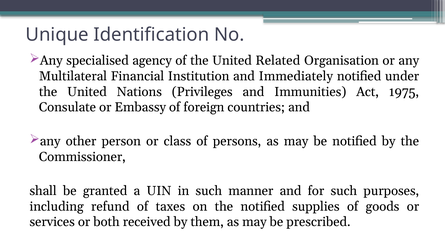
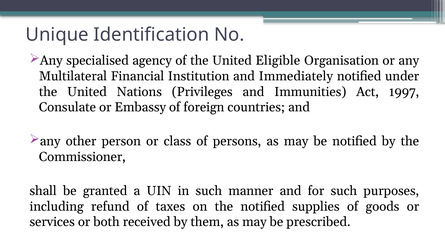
Related: Related -> Eligible (278, 61)
1975: 1975 -> 1997 (404, 92)
